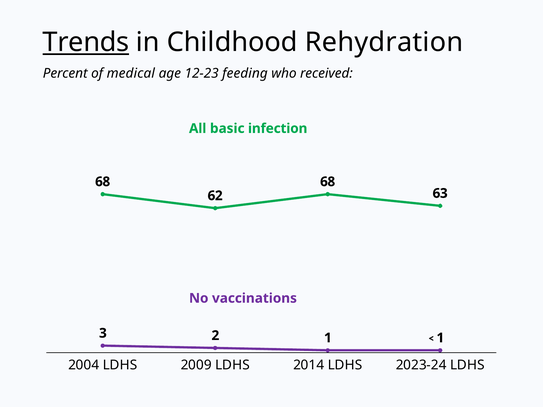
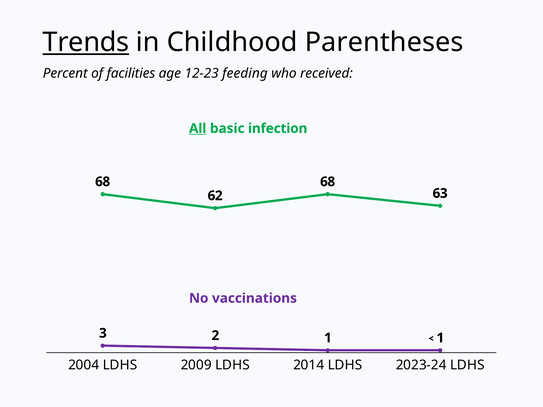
Rehydration: Rehydration -> Parentheses (384, 42)
medical: medical -> facilities (131, 73)
All underline: none -> present (198, 129)
